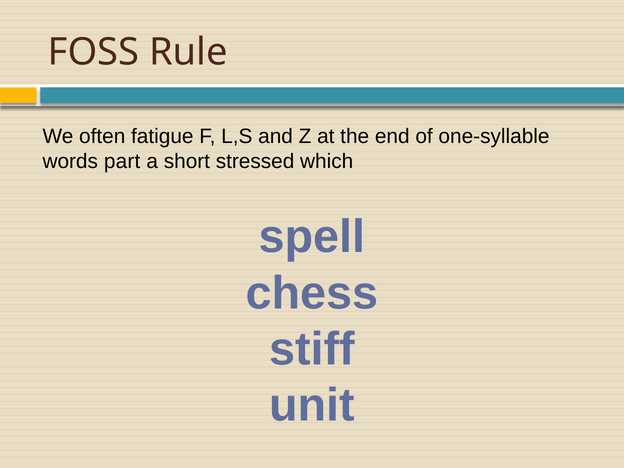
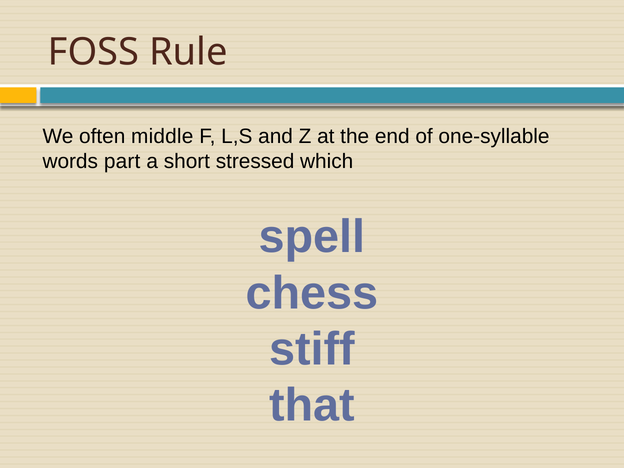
fatigue: fatigue -> middle (162, 137)
unit: unit -> that (312, 405)
